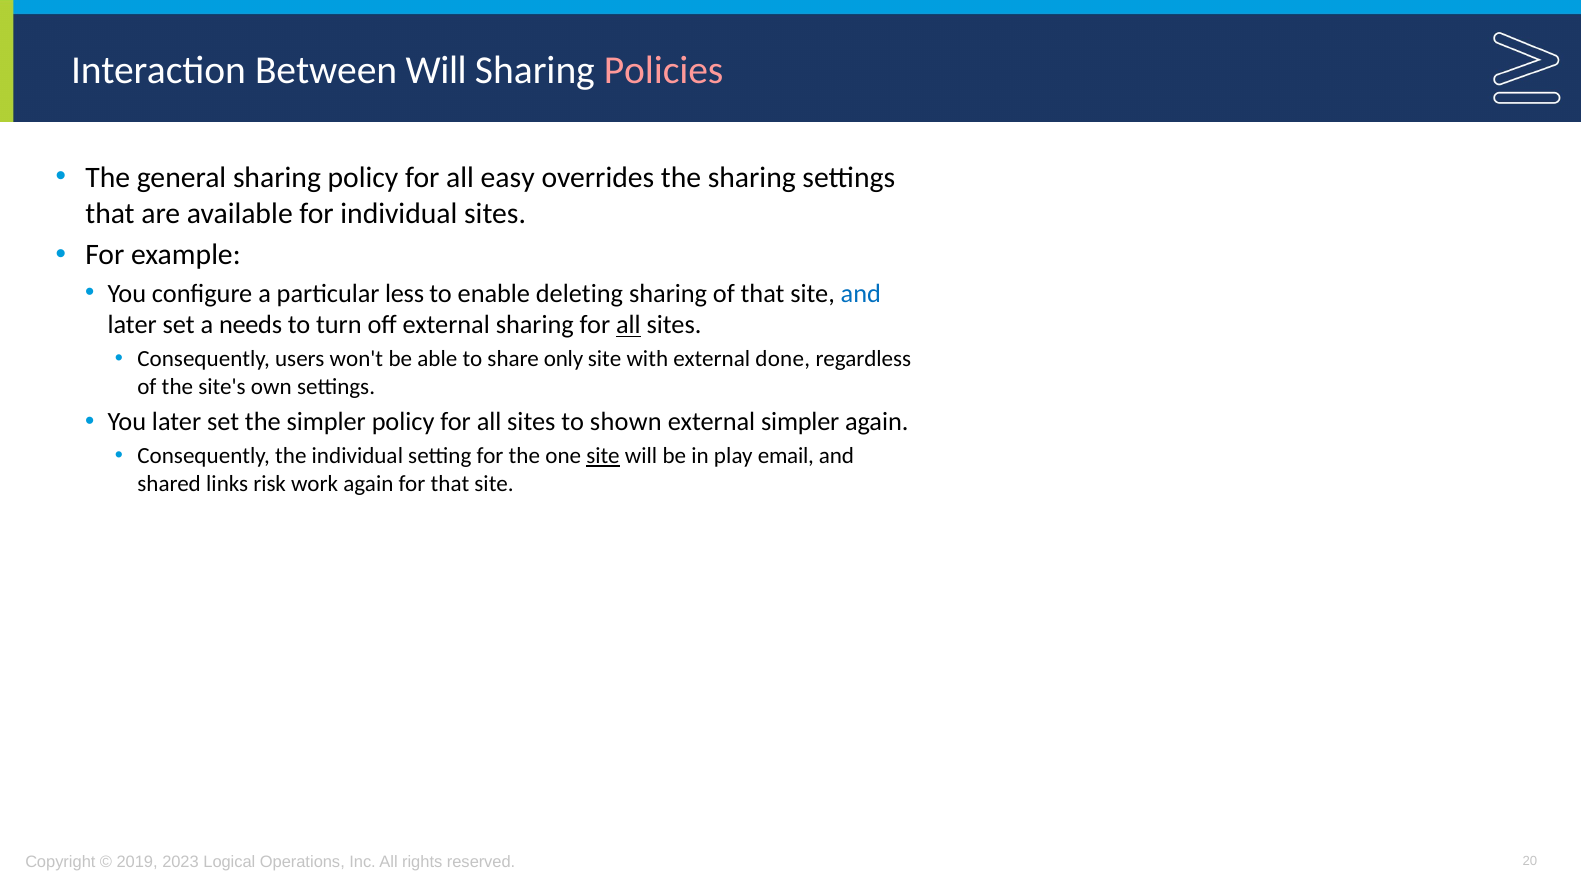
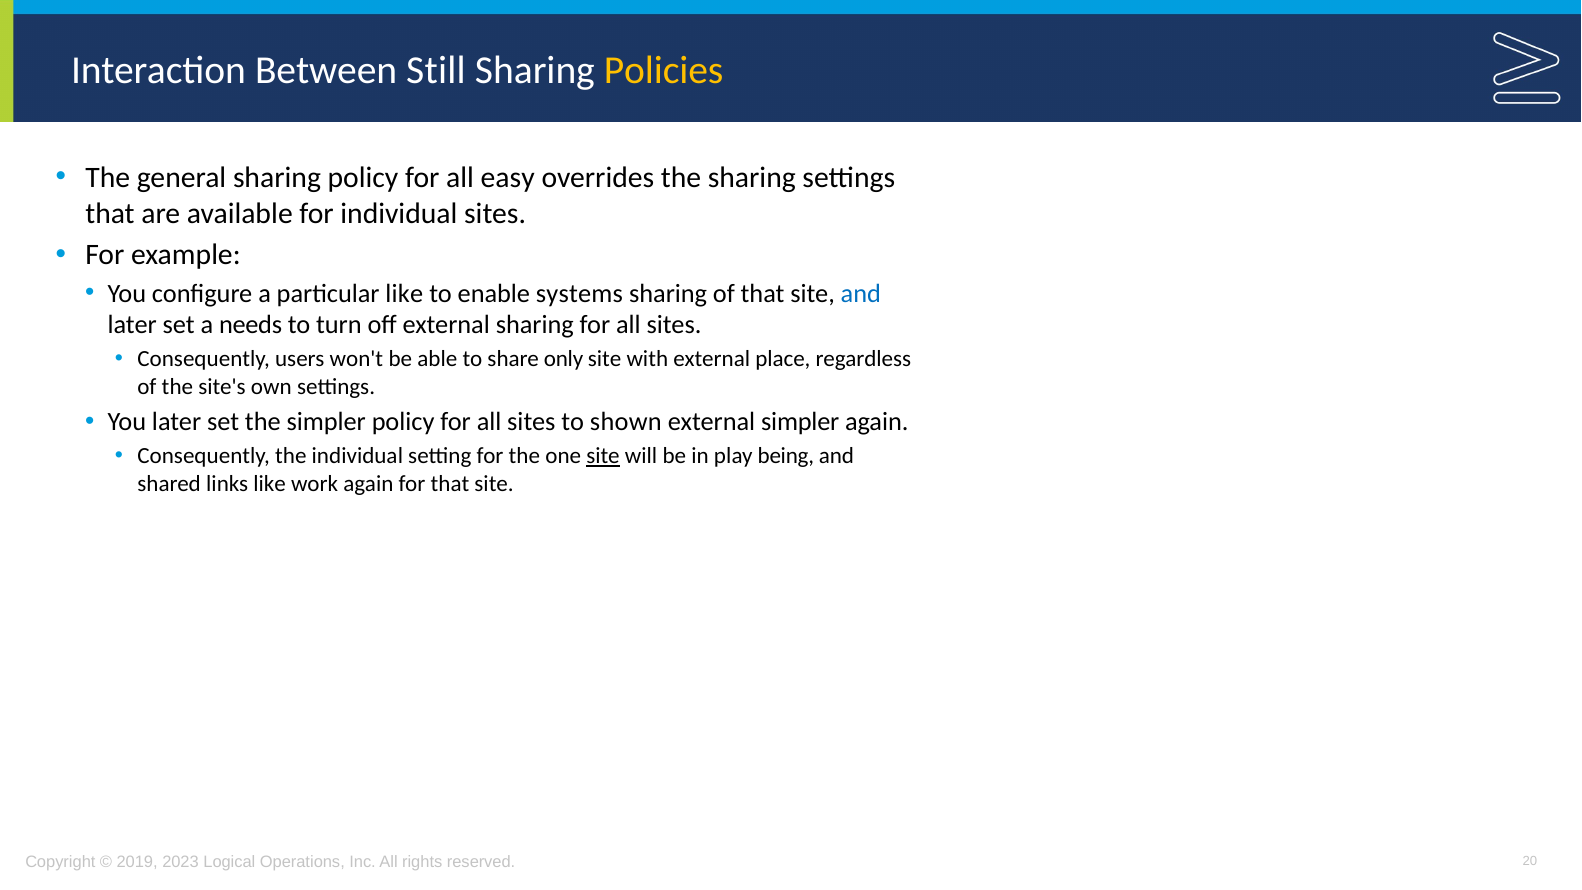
Between Will: Will -> Still (436, 71)
Policies colour: pink -> yellow (664, 71)
particular less: less -> like (404, 294)
deleting: deleting -> systems (579, 294)
all underline: present -> none (628, 325)
done: done -> place (783, 359)
email: email -> being (786, 456)
links risk: risk -> like (270, 484)
